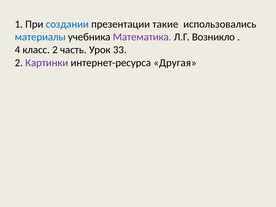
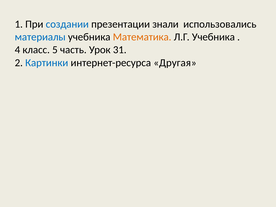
такие: такие -> знали (165, 24)
Математика colour: purple -> orange (142, 37)
Л.Г Возникло: Возникло -> Учебника (213, 37)
класс 2: 2 -> 5 (55, 50)
33: 33 -> 31 (120, 50)
Картинки colour: purple -> blue (47, 63)
